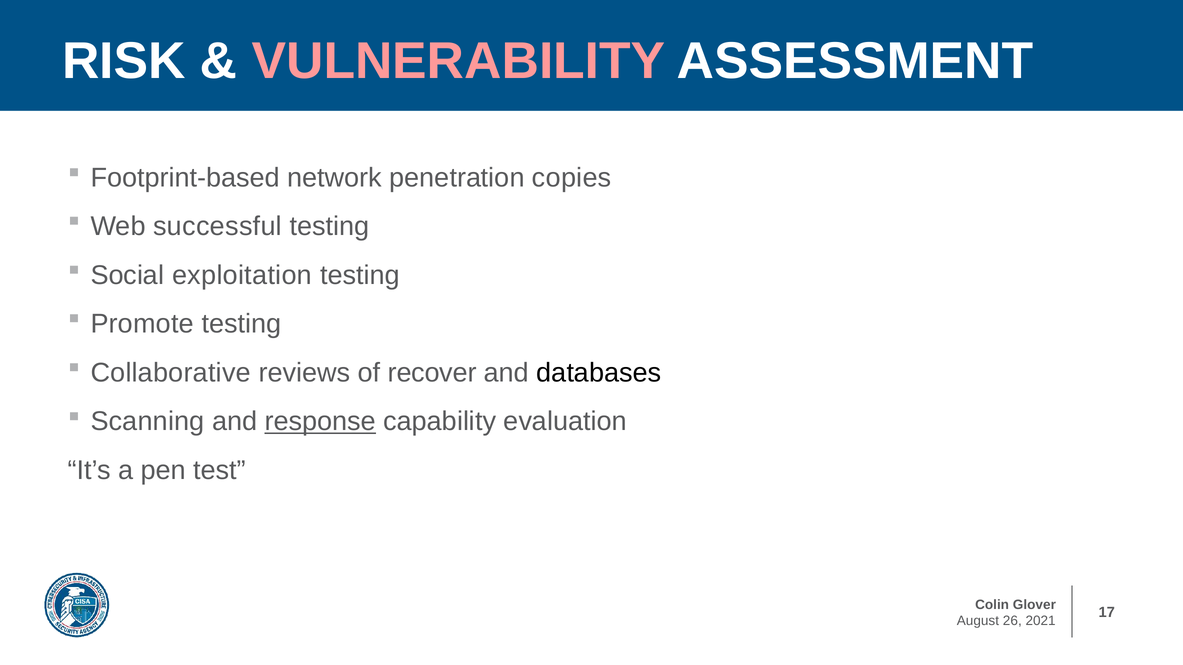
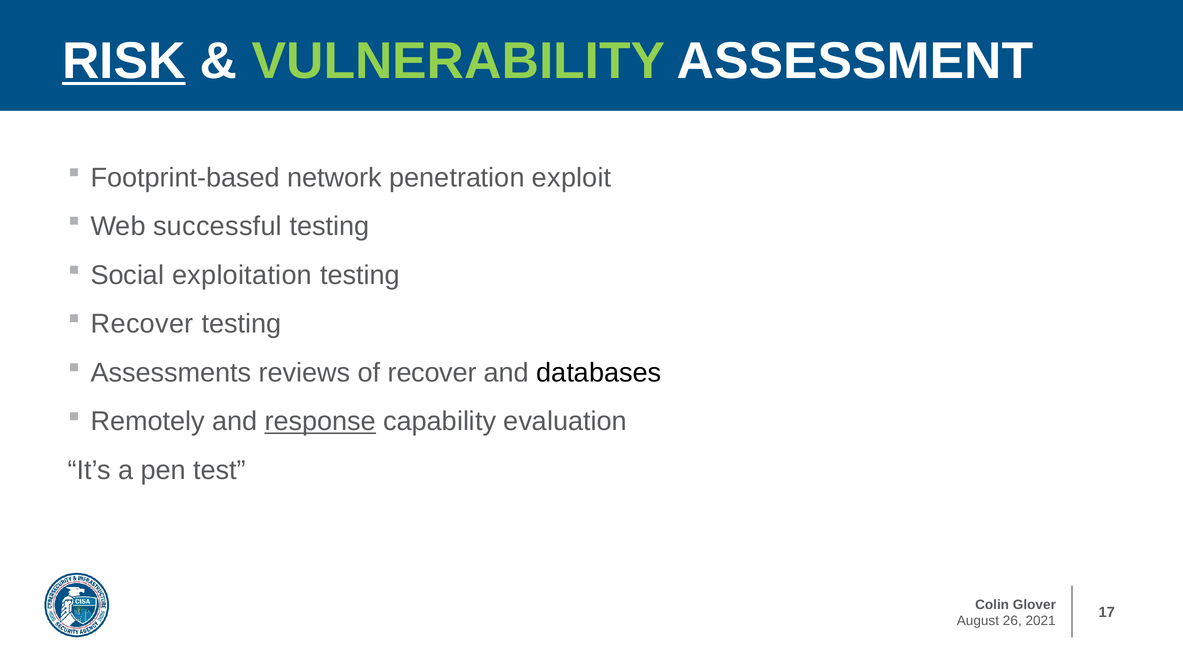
RISK underline: none -> present (124, 61)
VULNERABILITY colour: pink -> light green (459, 61)
copies: copies -> exploit (572, 178)
Promote: Promote -> Recover (142, 324)
Collaborative: Collaborative -> Assessments (171, 373)
Scanning: Scanning -> Remotely (148, 422)
